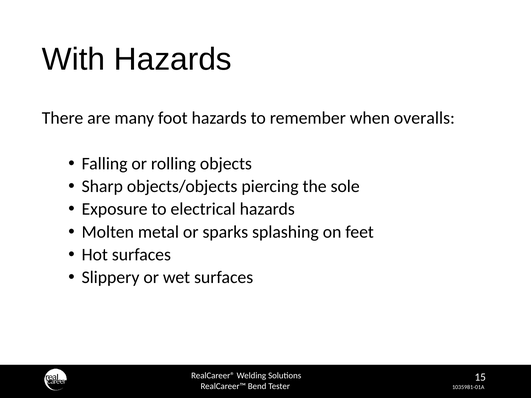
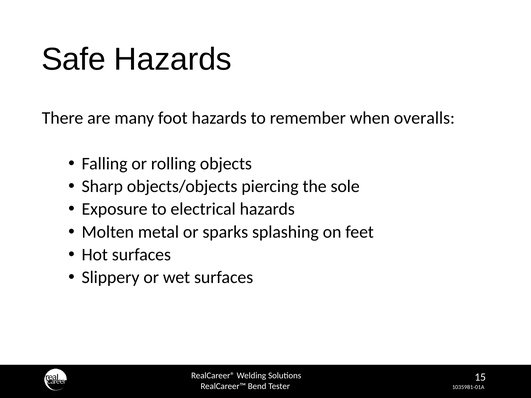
With: With -> Safe (74, 59)
